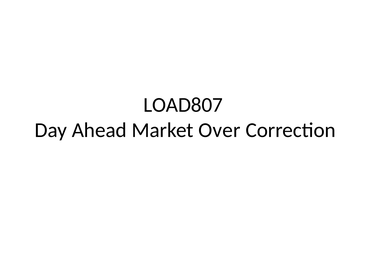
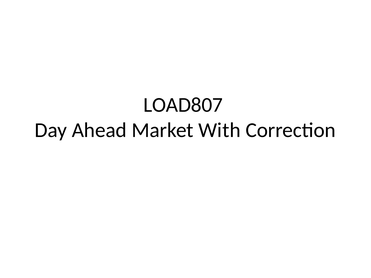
Over: Over -> With (219, 130)
